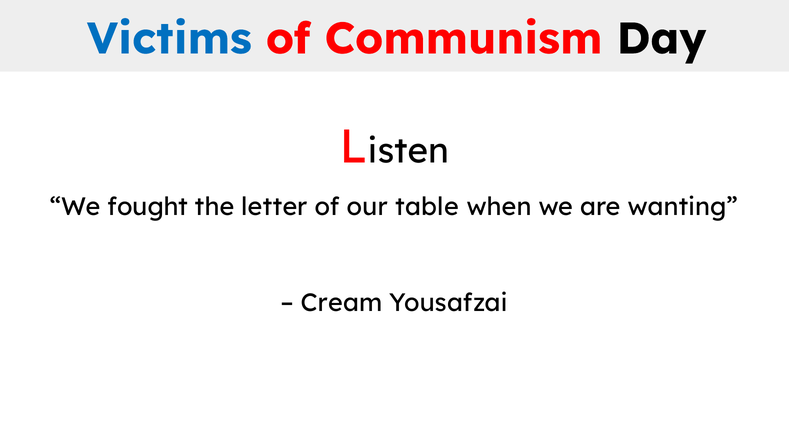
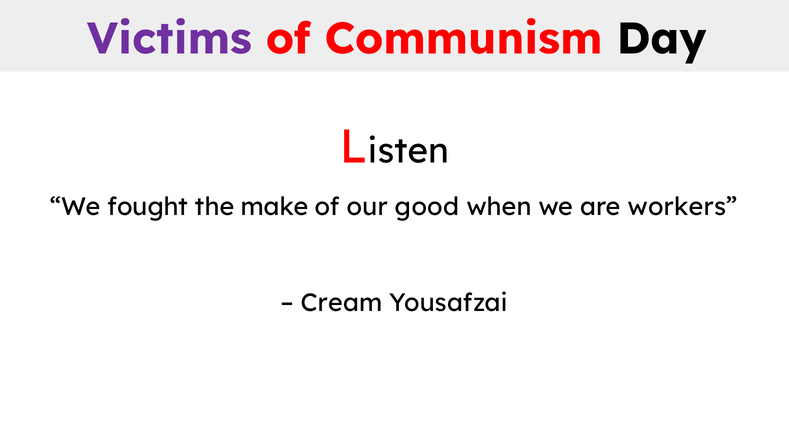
Victims colour: blue -> purple (169, 39)
letter: letter -> make (275, 207)
table: table -> good (427, 207)
wanting: wanting -> workers (683, 207)
